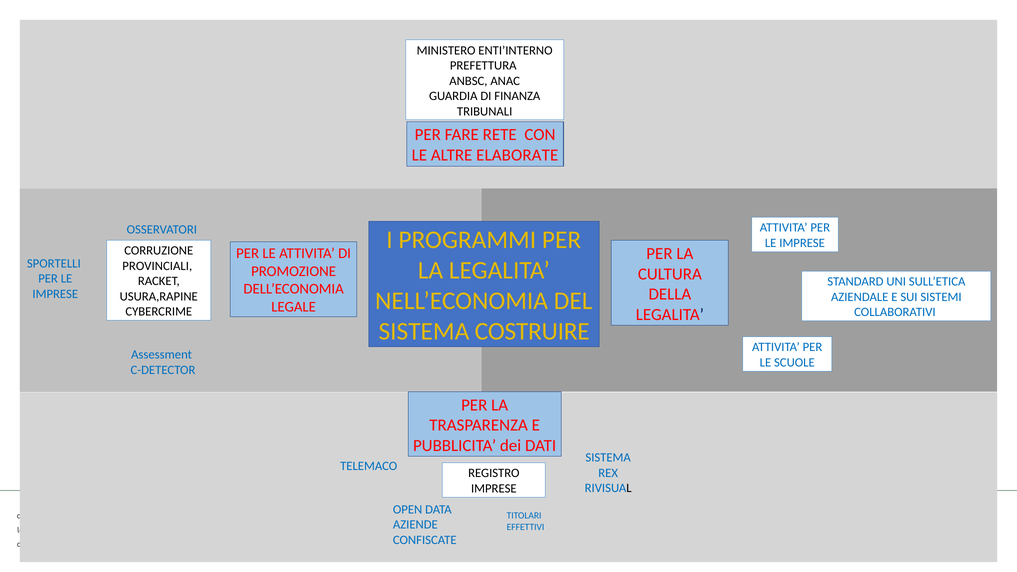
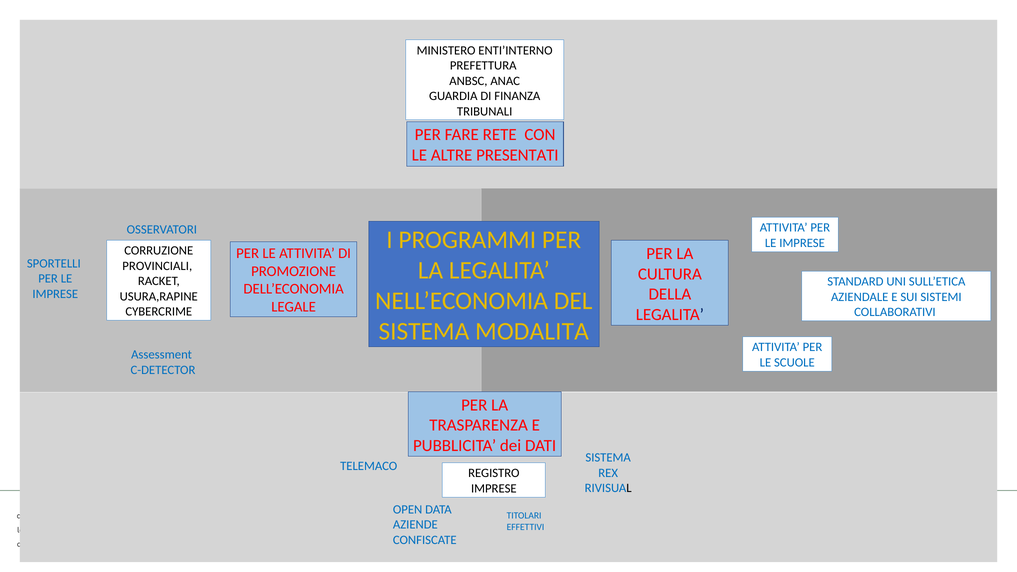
ELABORATE: ELABORATE -> PRESENTATI (517, 155)
COSTRUIRE: COSTRUIRE -> MODALITA (532, 332)
